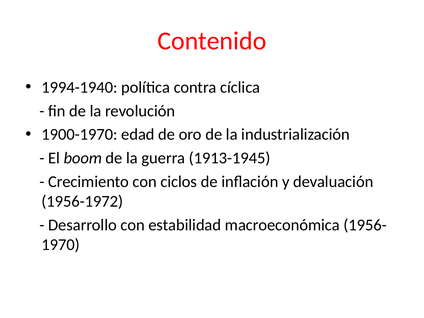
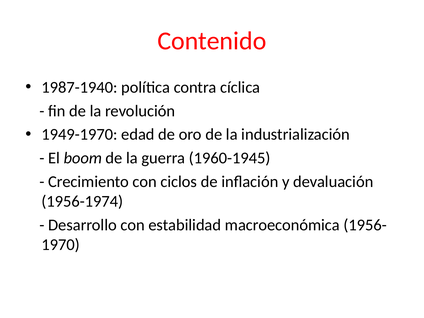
1994-1940: 1994-1940 -> 1987-1940 (79, 87)
1900-1970: 1900-1970 -> 1949-1970 (79, 135)
1913-1945: 1913-1945 -> 1960-1945 (230, 158)
1956-1972: 1956-1972 -> 1956-1974 (82, 201)
